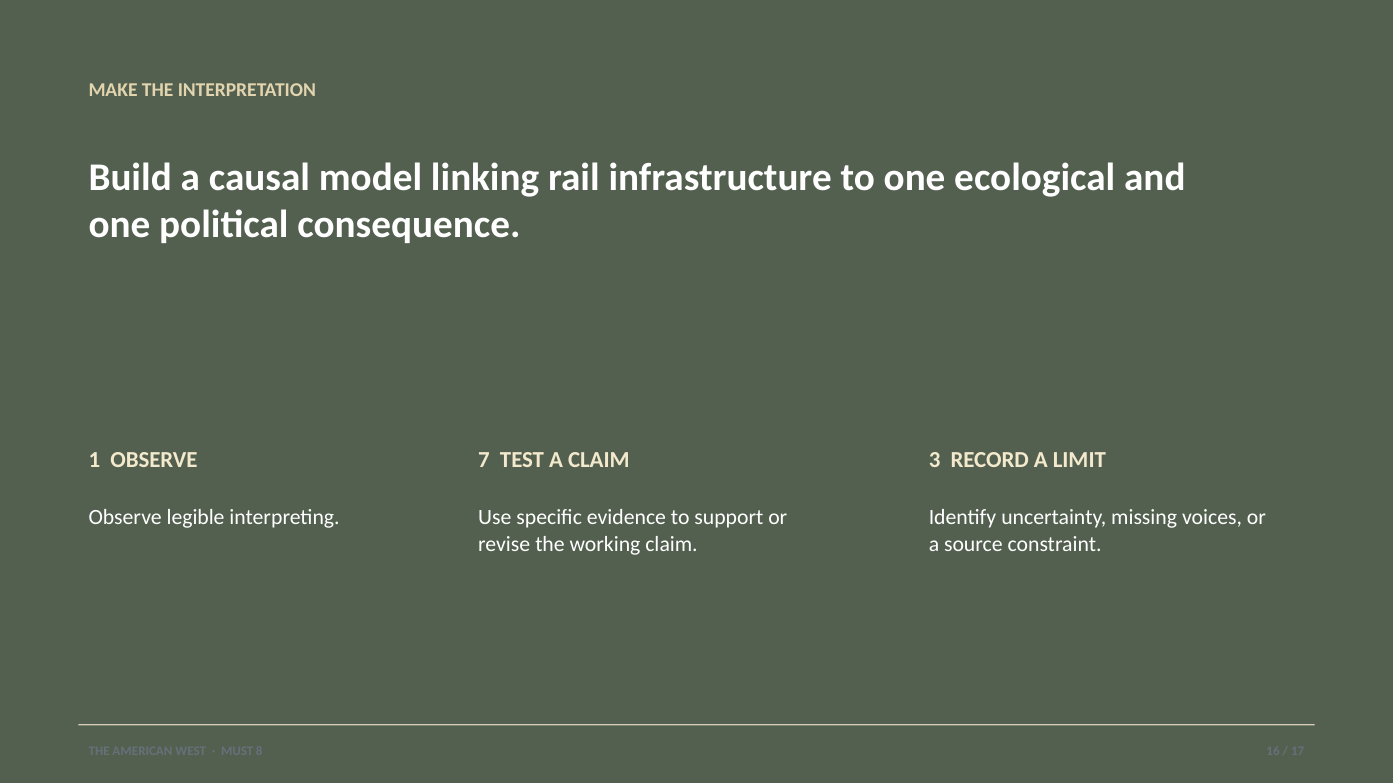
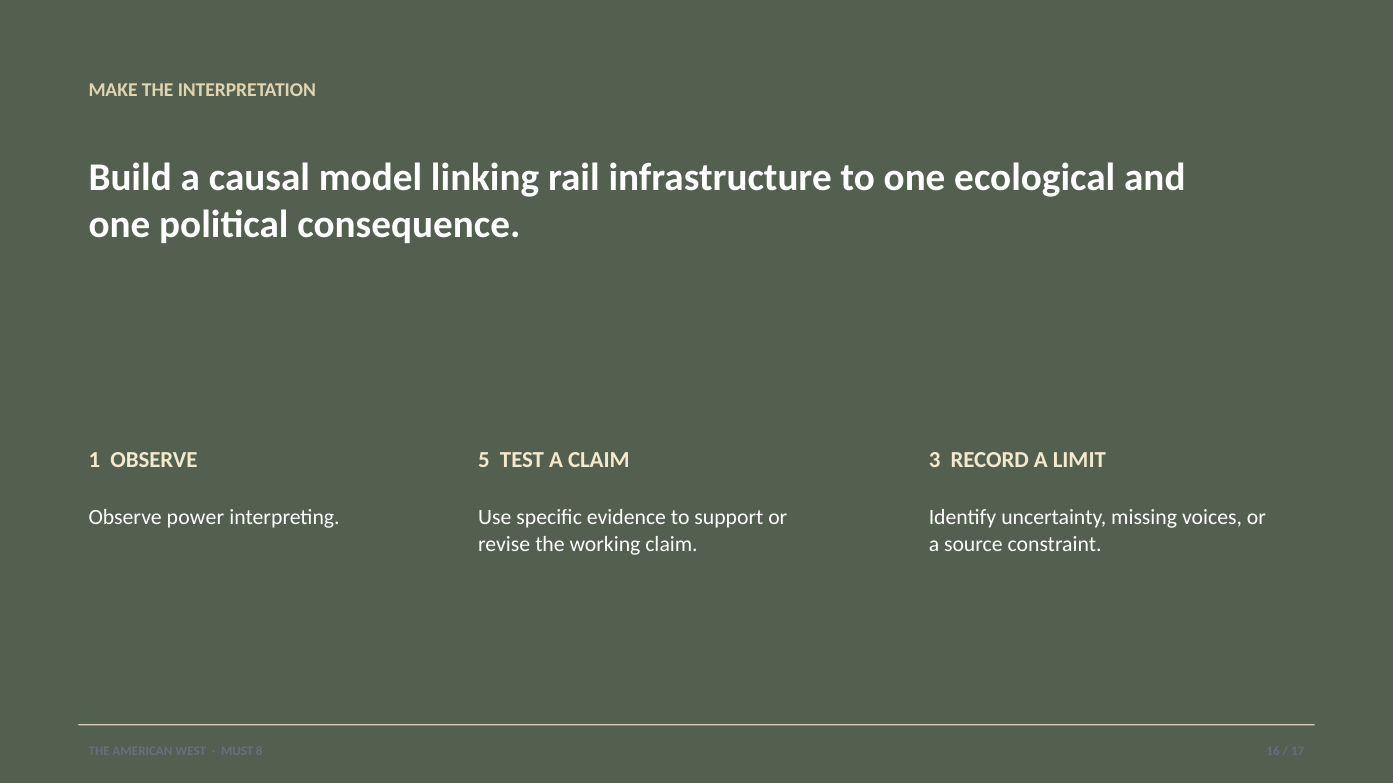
7: 7 -> 5 (484, 460)
legible: legible -> power (196, 518)
